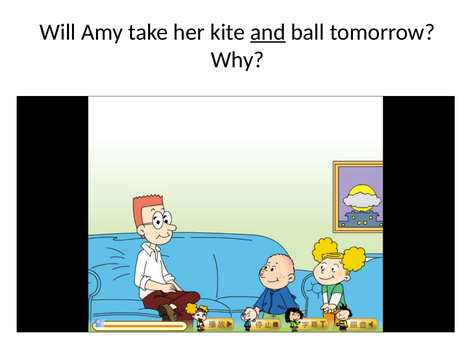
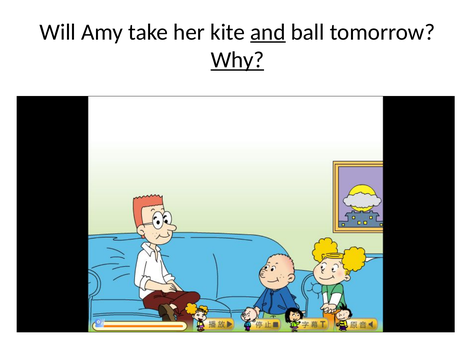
Why underline: none -> present (238, 60)
